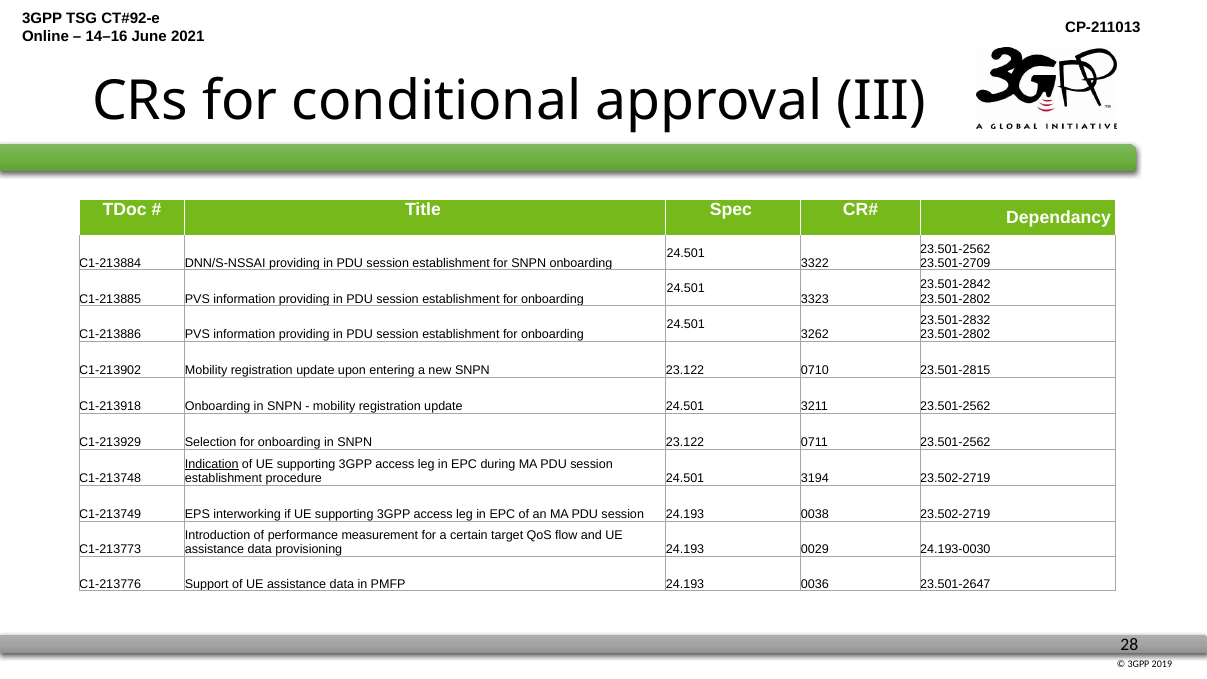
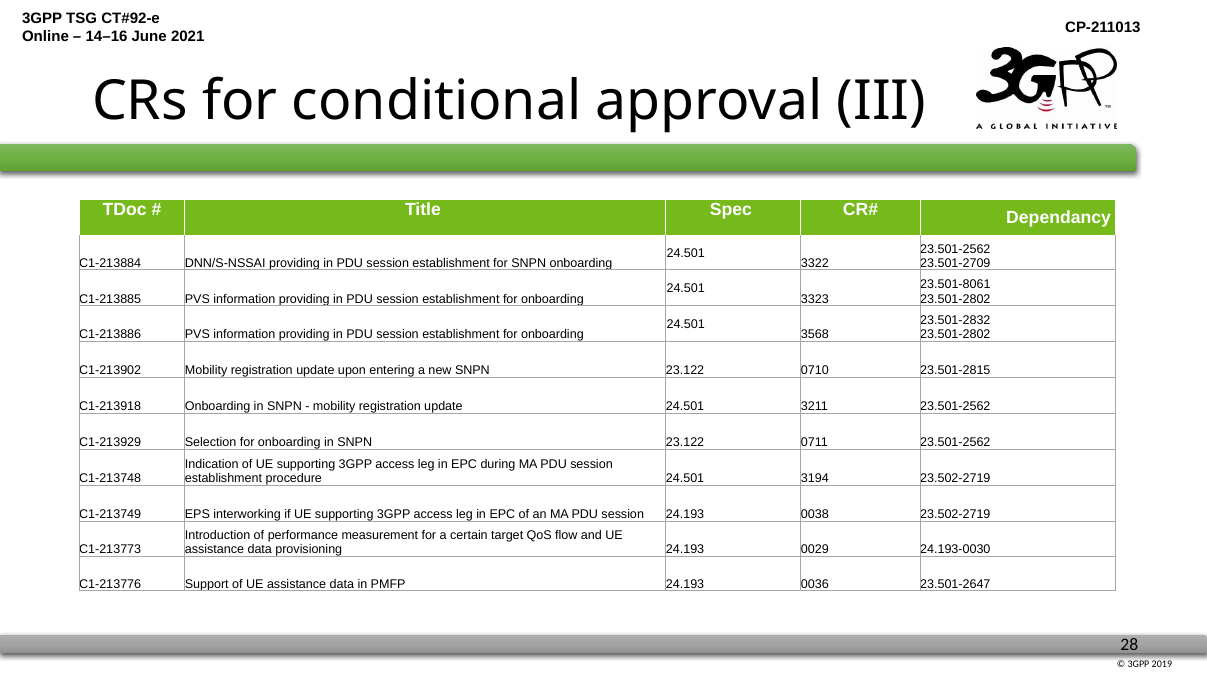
23.501-2842: 23.501-2842 -> 23.501-8061 (955, 285)
3262: 3262 -> 3568 (815, 335)
Indication underline: present -> none (212, 464)
